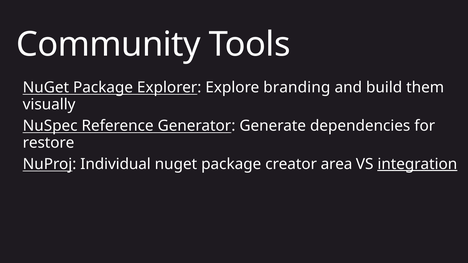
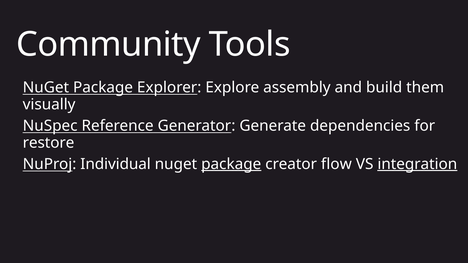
branding: branding -> assembly (297, 87)
package underline: none -> present (231, 164)
area: area -> flow (336, 164)
